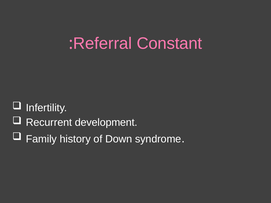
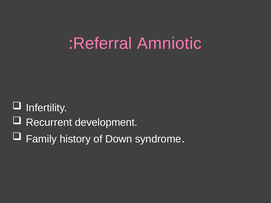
Constant: Constant -> Amniotic (169, 43)
